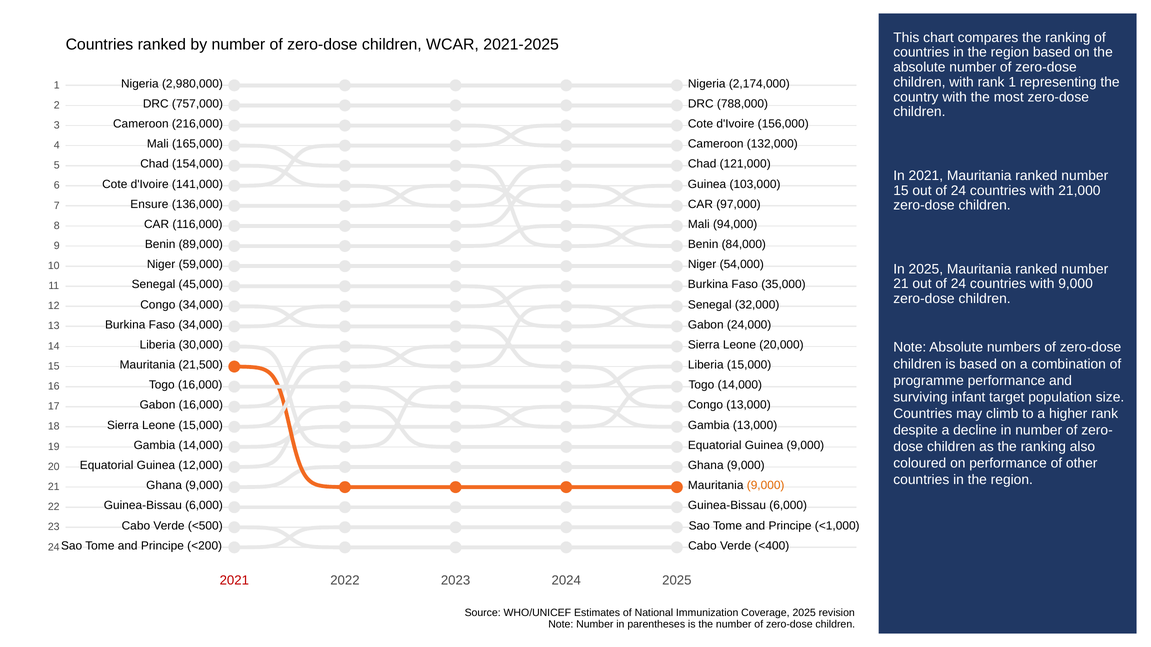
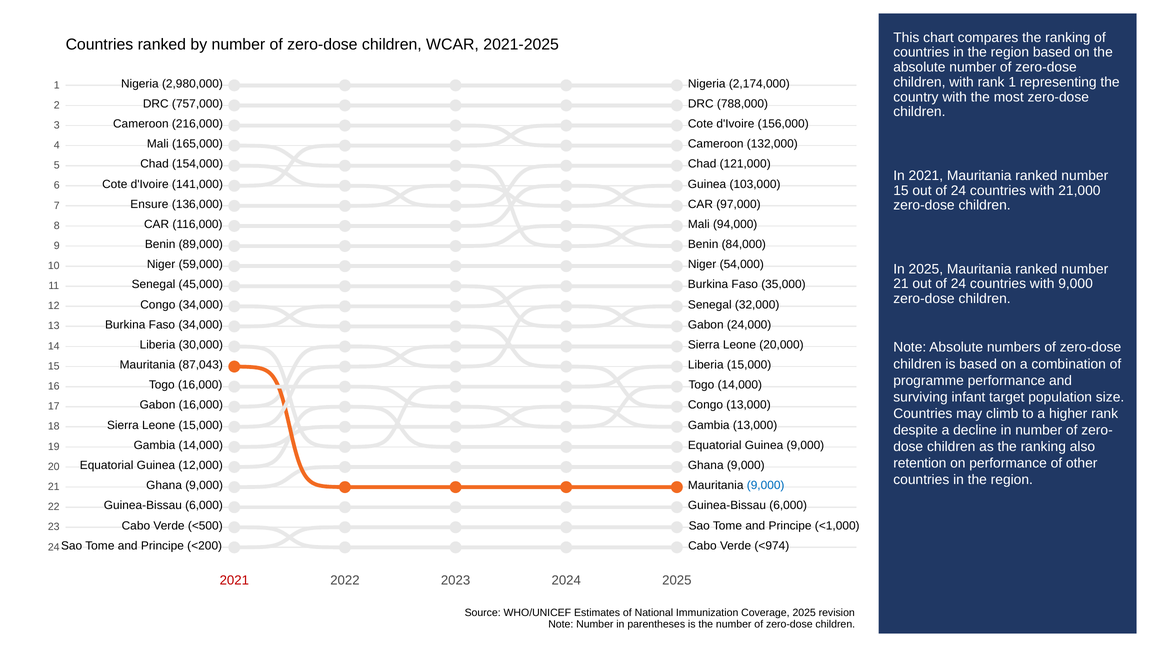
21,500: 21,500 -> 87,043 (201, 365)
coloured: coloured -> retention (920, 463)
9,000 colour: orange -> blue (766, 486)
<400: <400 -> <974 (772, 546)
